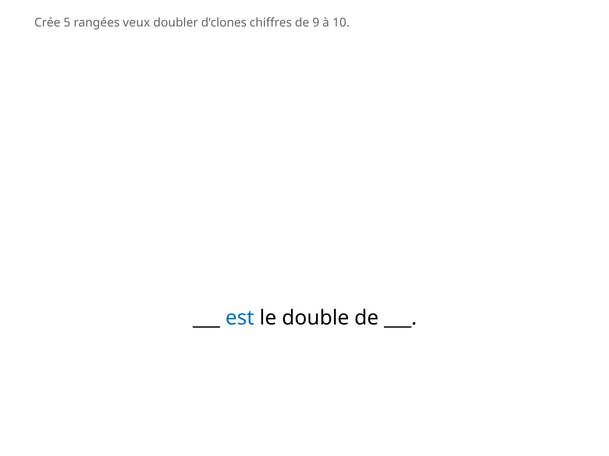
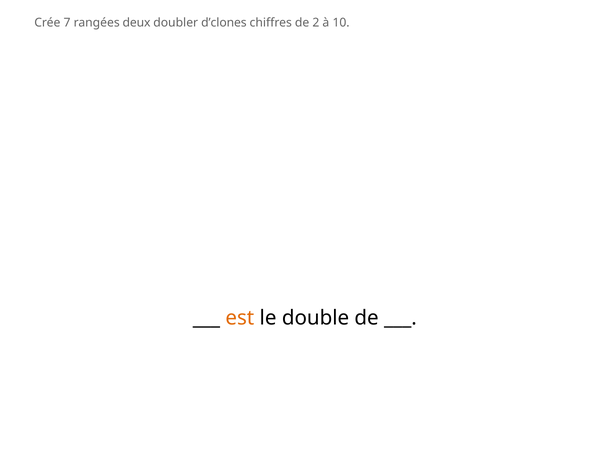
5: 5 -> 7 (67, 23)
veux: veux -> deux (137, 23)
9: 9 -> 2 (316, 23)
est colour: blue -> orange (240, 319)
